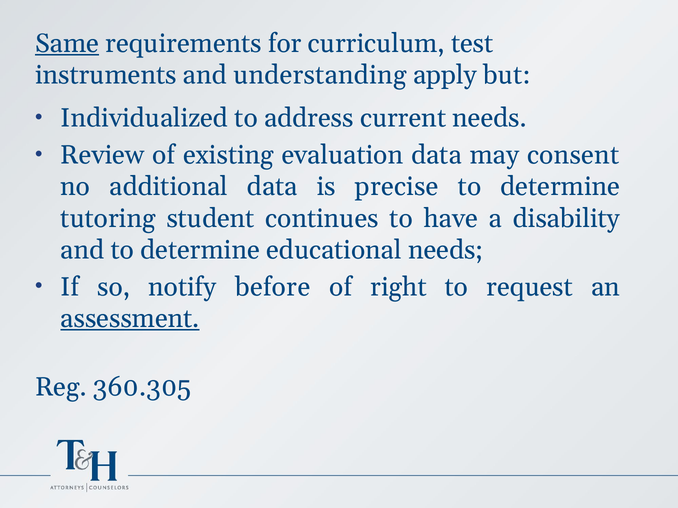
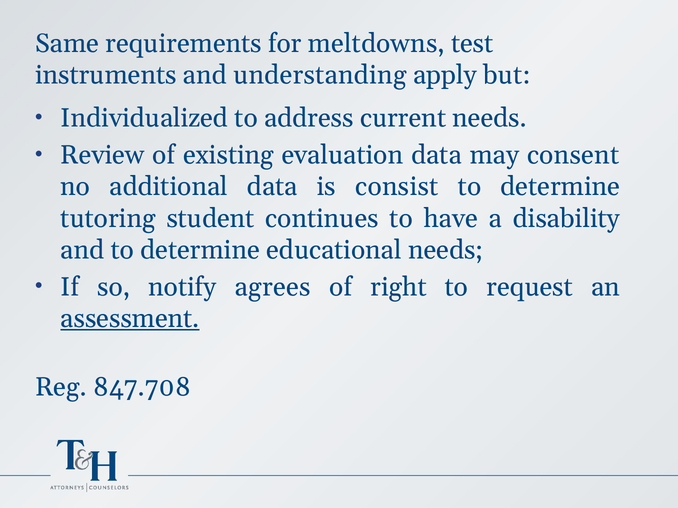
Same underline: present -> none (67, 44)
curriculum: curriculum -> meltdowns (376, 44)
precise: precise -> consist (397, 187)
before: before -> agrees (273, 287)
360.305: 360.305 -> 847.708 (142, 387)
